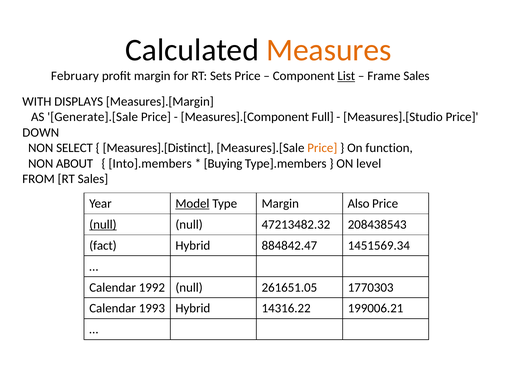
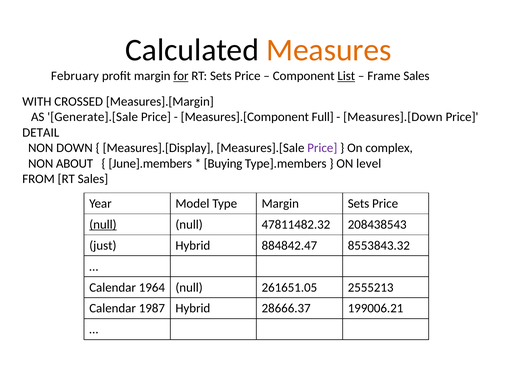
for underline: none -> present (181, 76)
DISPLAYS: DISPLAYS -> CROSSED (79, 101)
Measures].[Studio: Measures].[Studio -> Measures].[Down (393, 117)
DOWN: DOWN -> DETAIL (41, 132)
SELECT: SELECT -> DOWN (74, 148)
Measures].[Distinct: Measures].[Distinct -> Measures].[Display (158, 148)
Price colour: orange -> purple (322, 148)
function: function -> complex (389, 148)
Into].members: Into].members -> June].members (150, 163)
Model underline: present -> none (192, 203)
Margin Also: Also -> Sets (359, 203)
47213482.32: 47213482.32 -> 47811482.32 (296, 224)
fact: fact -> just (103, 245)
1451569.34: 1451569.34 -> 8553843.32 (379, 245)
1992: 1992 -> 1964 (152, 287)
1770303: 1770303 -> 2555213 (371, 287)
1993: 1993 -> 1987 (152, 308)
14316.22: 14316.22 -> 28666.37 (286, 308)
